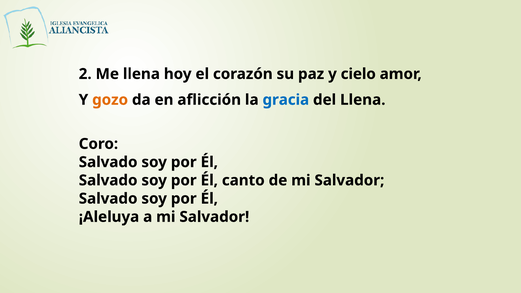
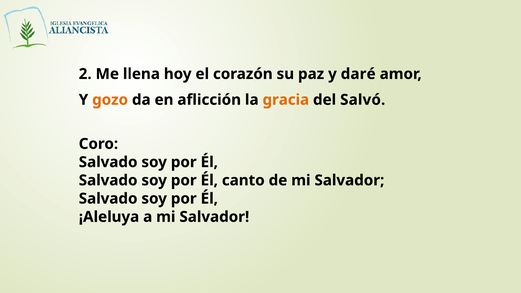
cielo: cielo -> daré (358, 74)
gracia colour: blue -> orange (286, 100)
del Llena: Llena -> Salvó (363, 100)
